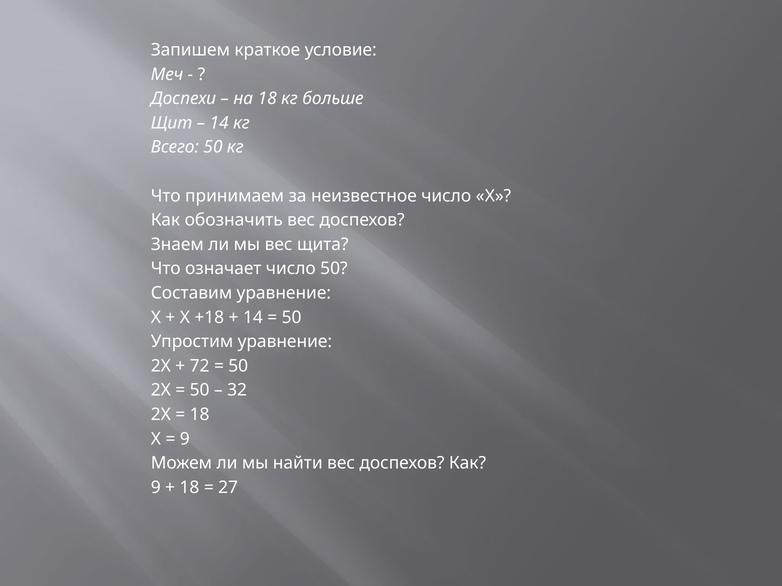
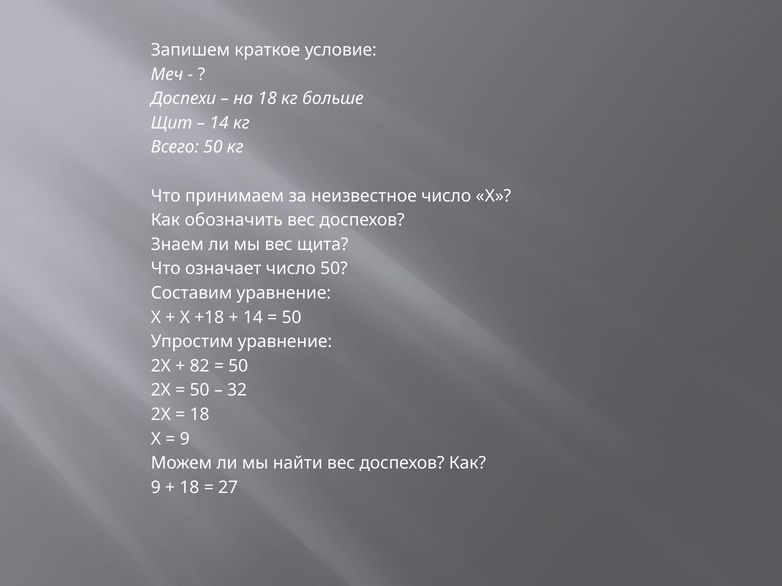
72: 72 -> 82 (200, 366)
